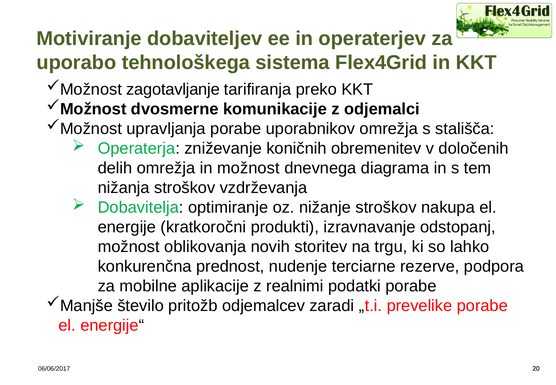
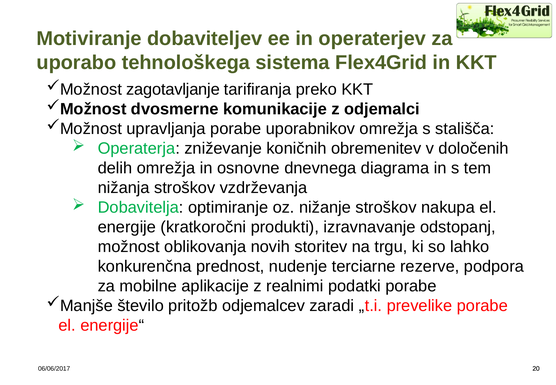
in možnost: možnost -> osnovne (248, 168)
